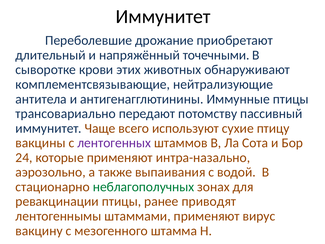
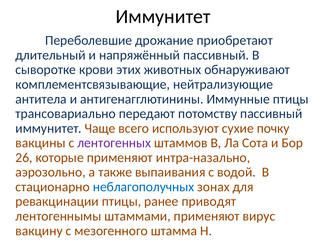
напряжённый точечными: точечными -> пассивный (216, 55)
птицу: птицу -> почку (273, 128)
24: 24 -> 26 (24, 157)
неблагополучных colour: green -> blue (144, 187)
